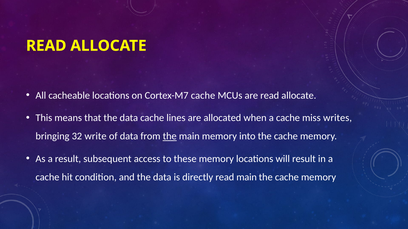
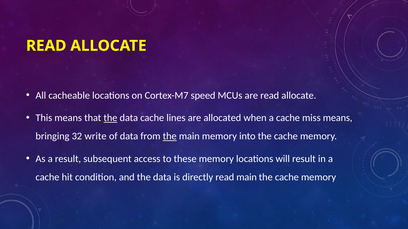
Cortex-M7 cache: cache -> speed (203, 96)
the underline: none -> present (110, 118)
miss writes: writes -> means (338, 118)
